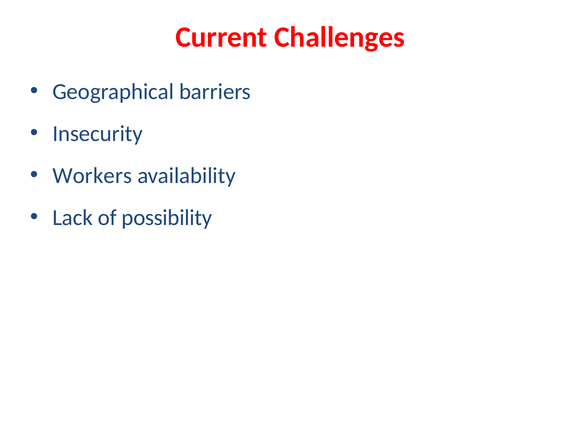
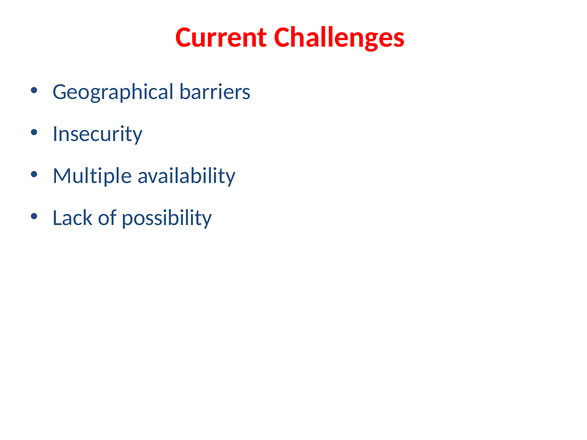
Workers: Workers -> Multiple (92, 176)
